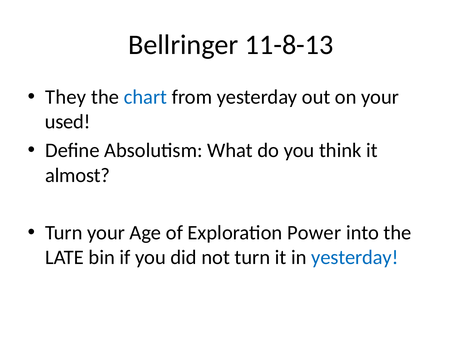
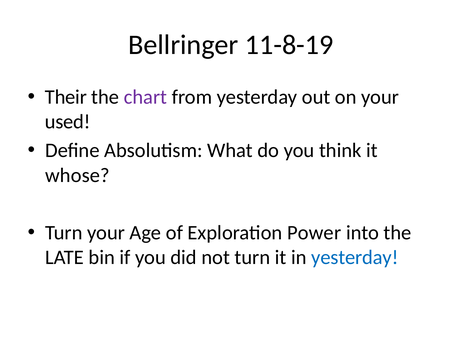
11-8-13: 11-8-13 -> 11-8-19 (289, 45)
They: They -> Their (66, 97)
chart colour: blue -> purple (145, 97)
almost: almost -> whose (77, 175)
